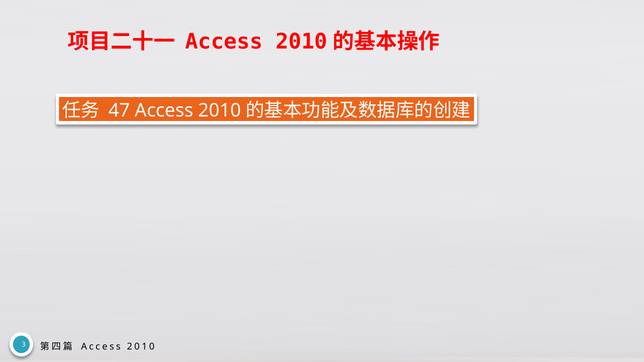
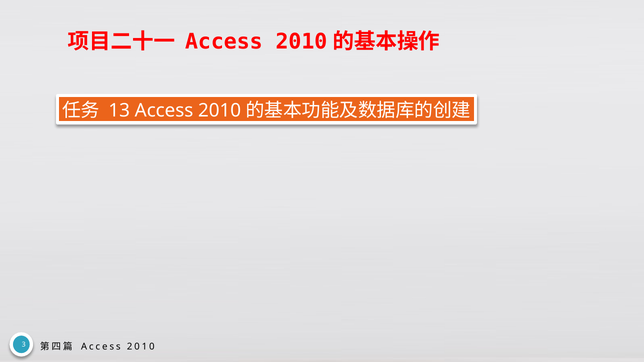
47: 47 -> 13 (119, 111)
